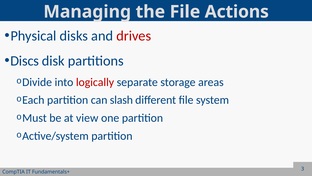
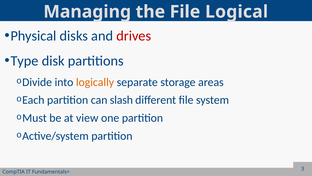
Actions: Actions -> Logical (237, 12)
Discs: Discs -> Type (25, 61)
logically colour: red -> orange (95, 82)
